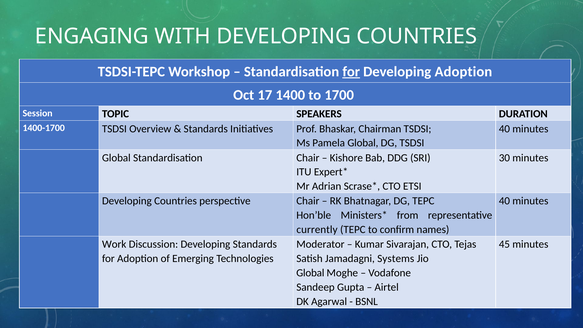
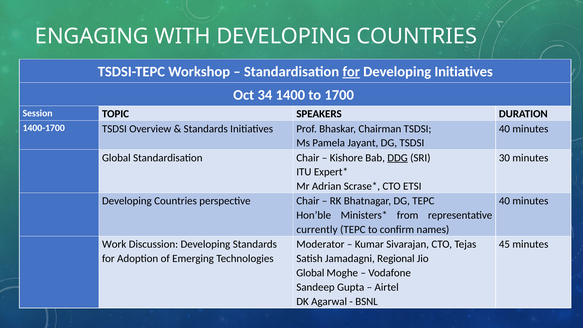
Developing Adoption: Adoption -> Initiatives (464, 72)
17: 17 -> 34 (265, 95)
Pamela Global: Global -> Jayant (363, 143)
DDG underline: none -> present (398, 158)
Systems: Systems -> Regional (396, 259)
